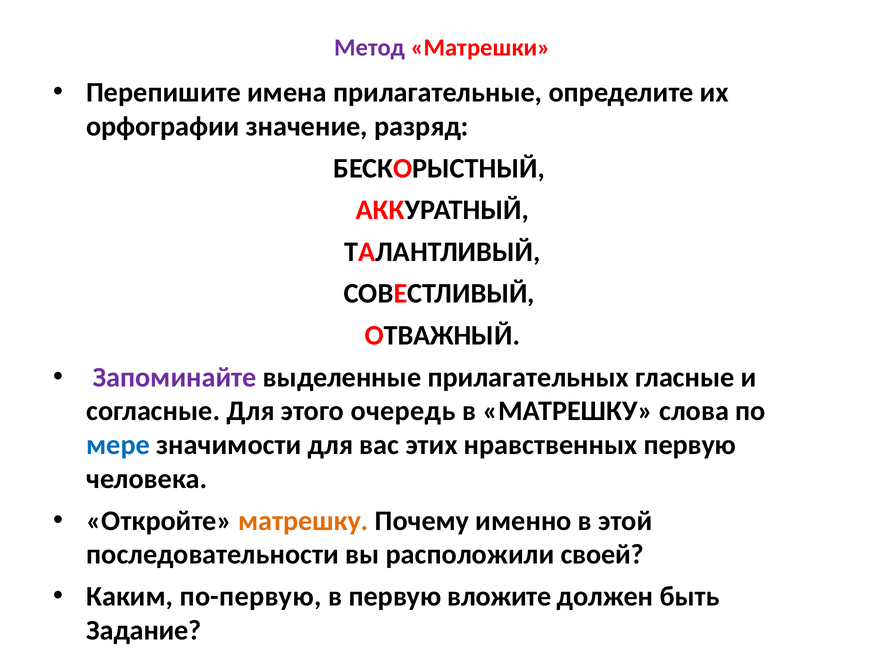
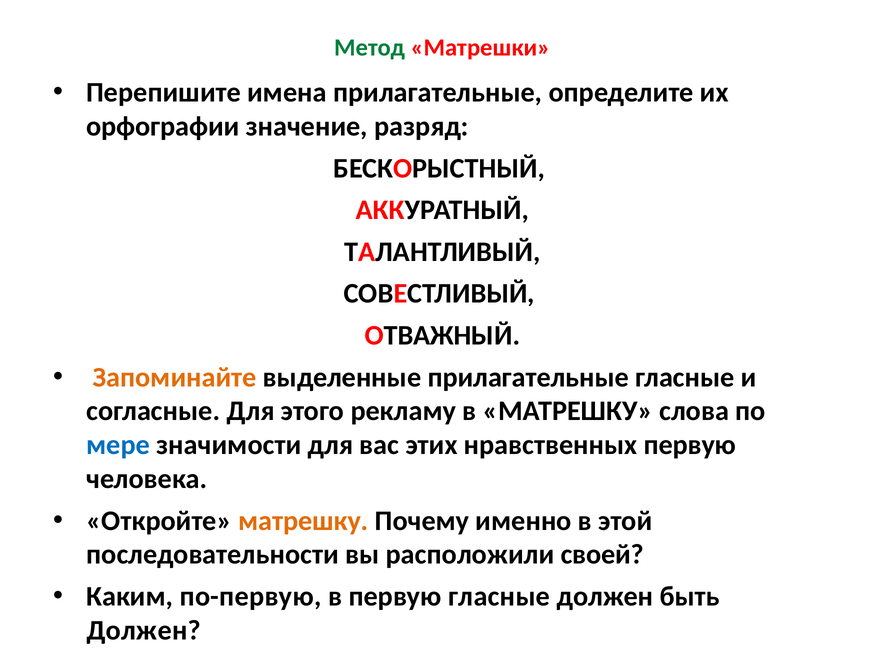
Метод colour: purple -> green (370, 47)
Запоминайте colour: purple -> orange (175, 377)
выделенные прилагательных: прилагательных -> прилагательные (528, 377)
очередь: очередь -> рекламу (403, 411)
первую вложите: вложите -> гласные (499, 596)
Задание: Задание -> Должен (144, 630)
